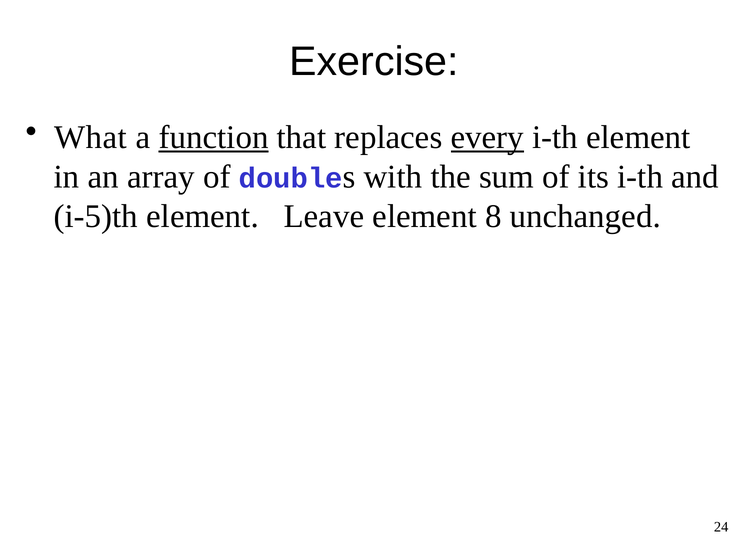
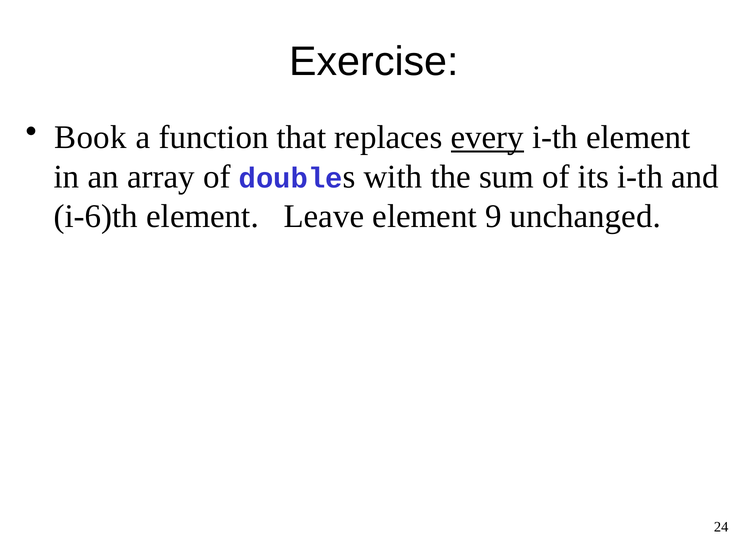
What: What -> Book (90, 137)
function underline: present -> none (214, 137)
i-5)th: i-5)th -> i-6)th (96, 216)
8: 8 -> 9 (493, 216)
